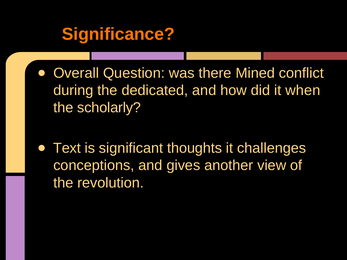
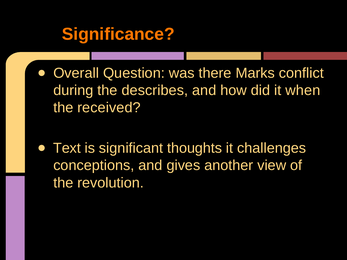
Mined: Mined -> Marks (255, 73)
dedicated: dedicated -> describes (155, 90)
scholarly: scholarly -> received (109, 108)
